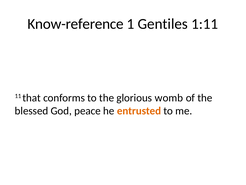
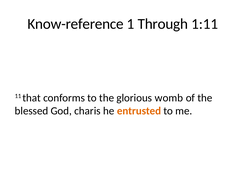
Gentiles: Gentiles -> Through (163, 24)
peace: peace -> charis (87, 111)
